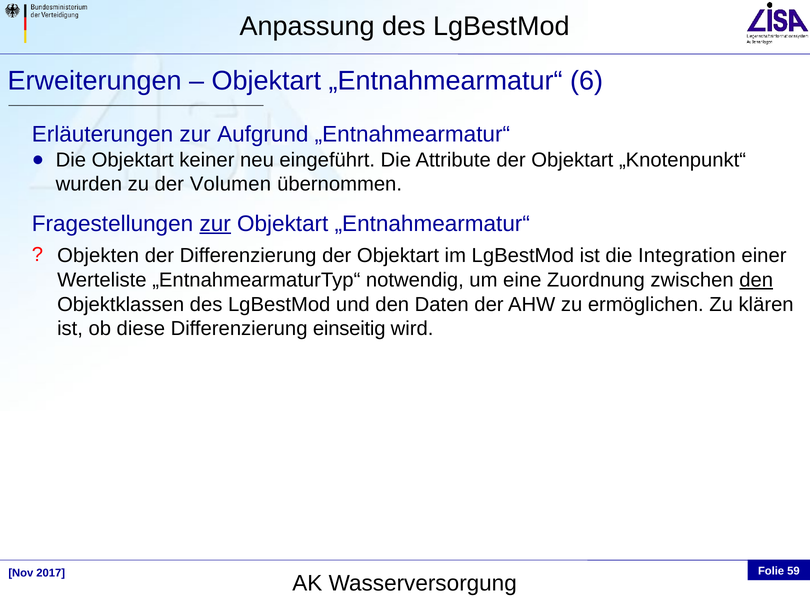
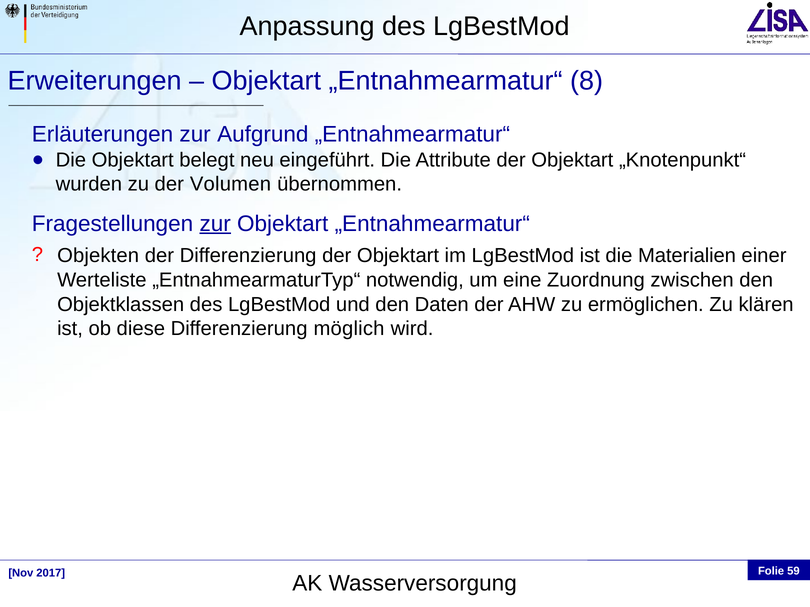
6: 6 -> 8 (587, 81)
keiner: keiner -> belegt (207, 160)
Integration: Integration -> Materialien (687, 256)
den underline: present -> none (756, 280)
einseitig: einseitig -> möglich (349, 329)
